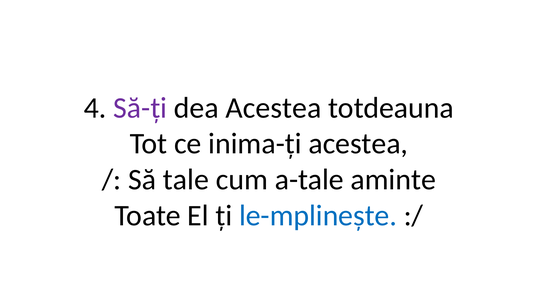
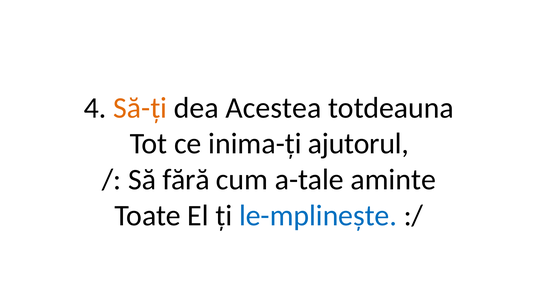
Să-ți colour: purple -> orange (140, 108)
inima-ți acestea: acestea -> ajutorul (358, 144)
tale: tale -> fără (186, 179)
